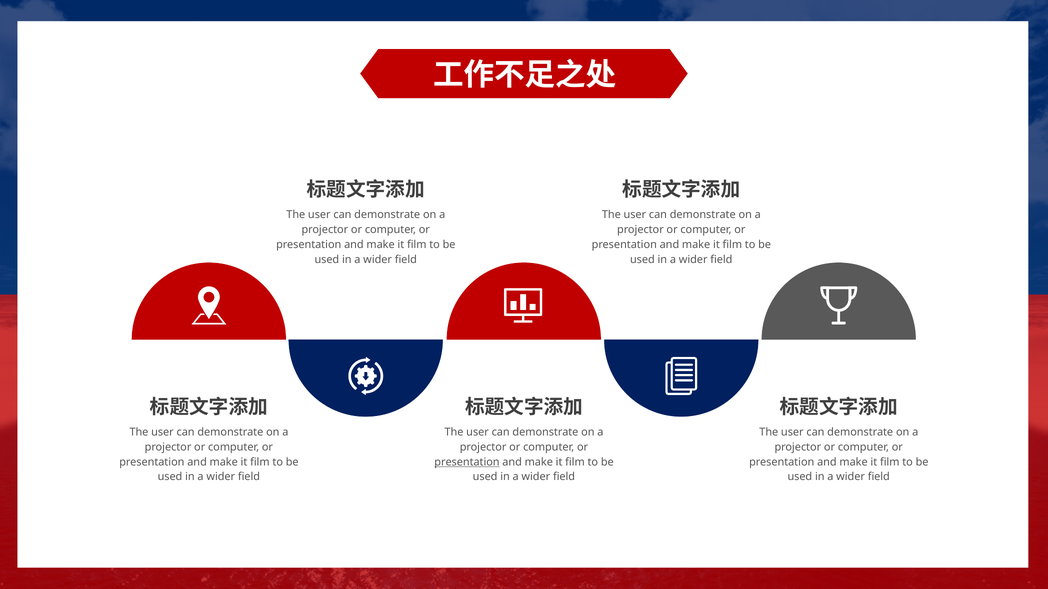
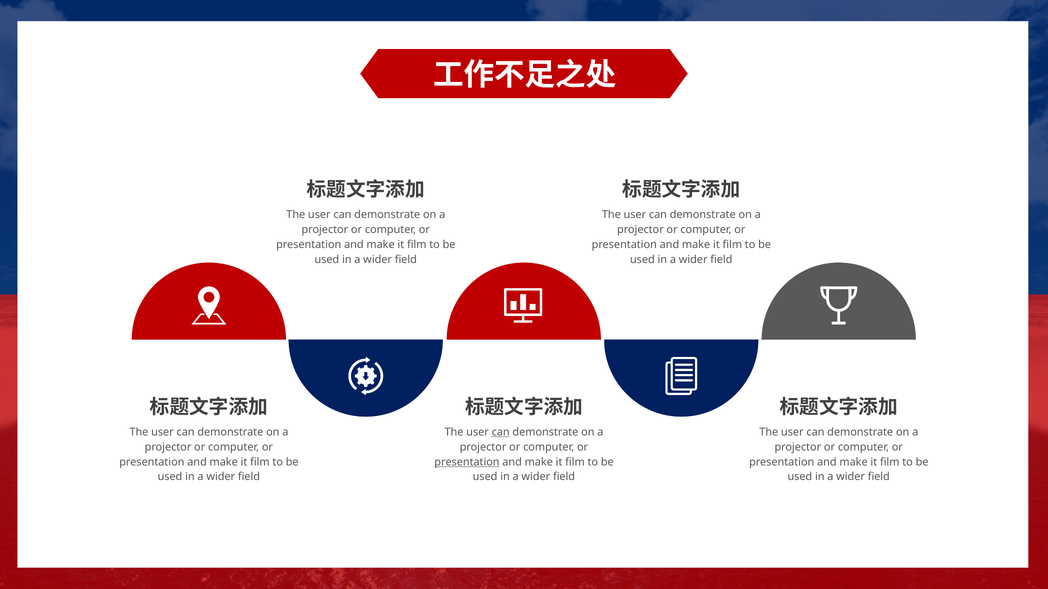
can underline: none -> present (501, 432)
